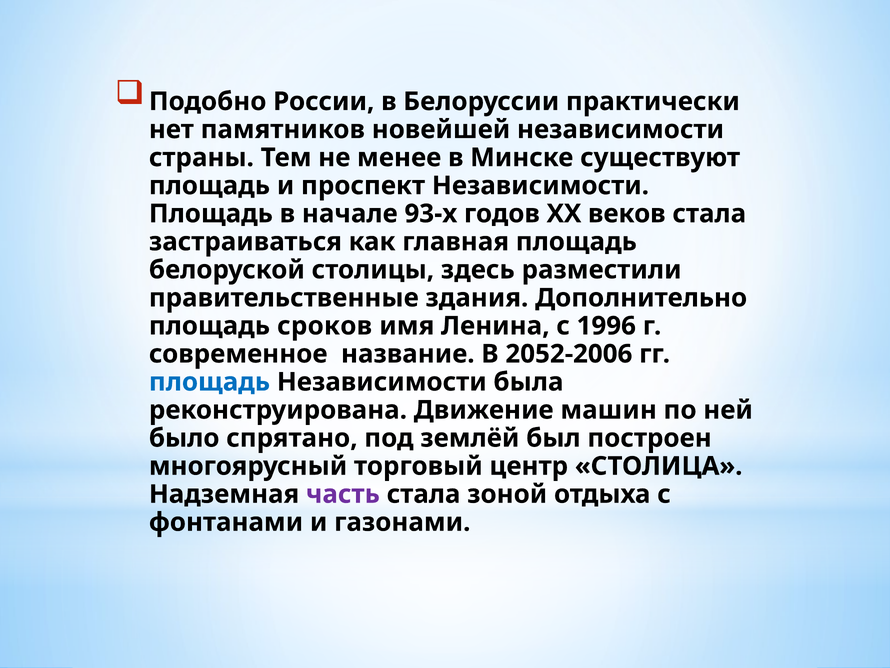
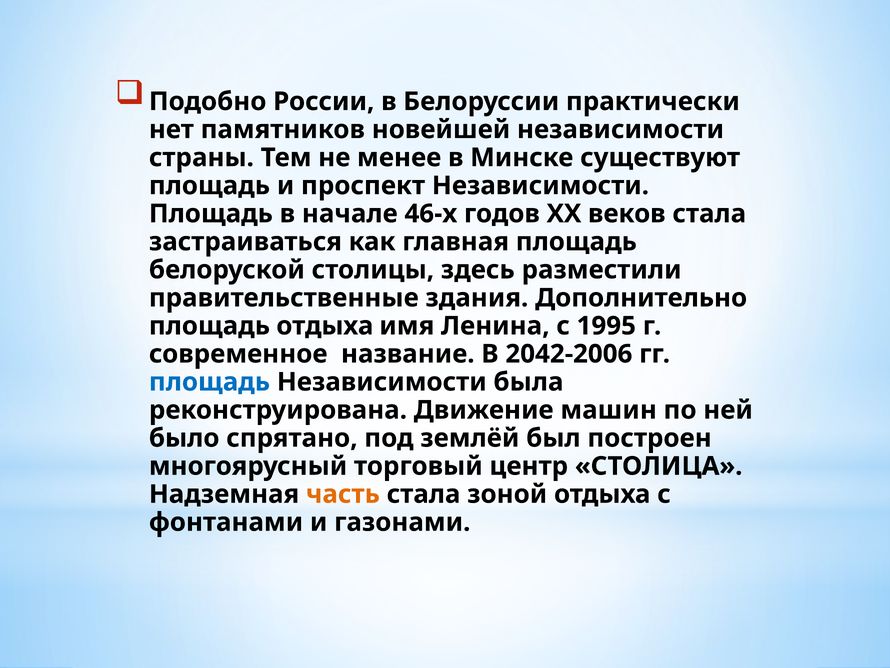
93-х: 93-х -> 46-х (431, 214)
площадь сроков: сроков -> отдыха (325, 326)
1996: 1996 -> 1995 (606, 326)
2052-2006: 2052-2006 -> 2042-2006 (569, 354)
часть colour: purple -> orange (343, 494)
